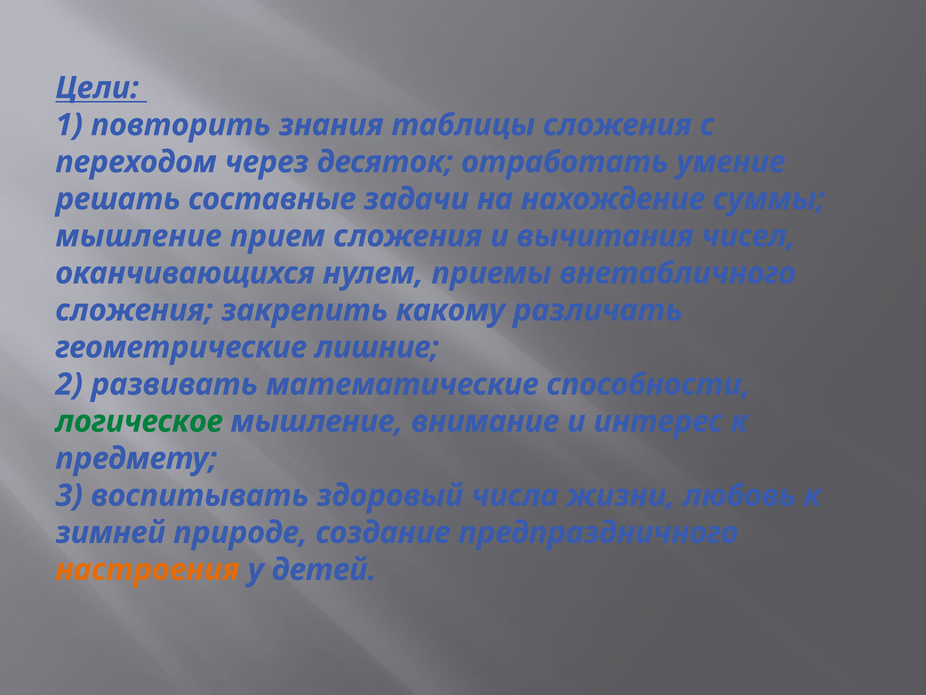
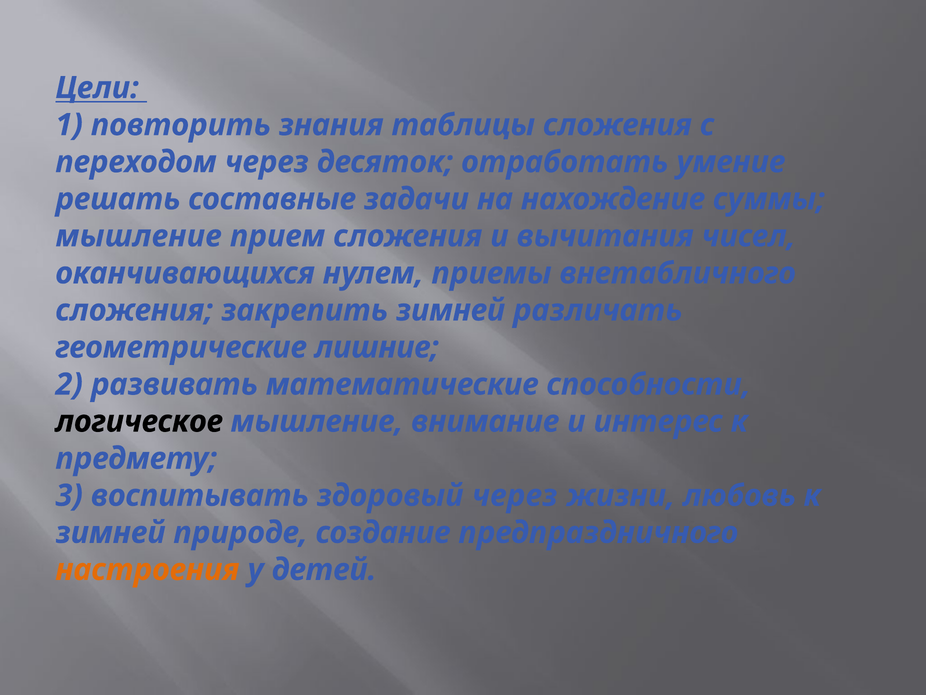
закрепить какому: какому -> зимней (450, 310)
логическое colour: green -> black (139, 421)
здоровый числа: числа -> через (515, 495)
